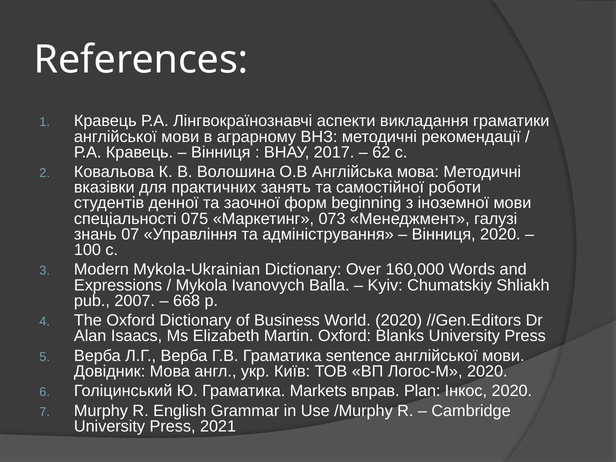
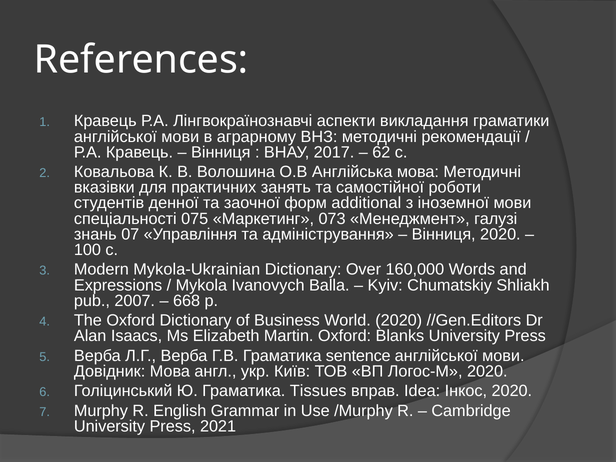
beginning: beginning -> additional (366, 203)
Markets: Markets -> Tissues (318, 391)
Plan: Plan -> Idea (422, 391)
